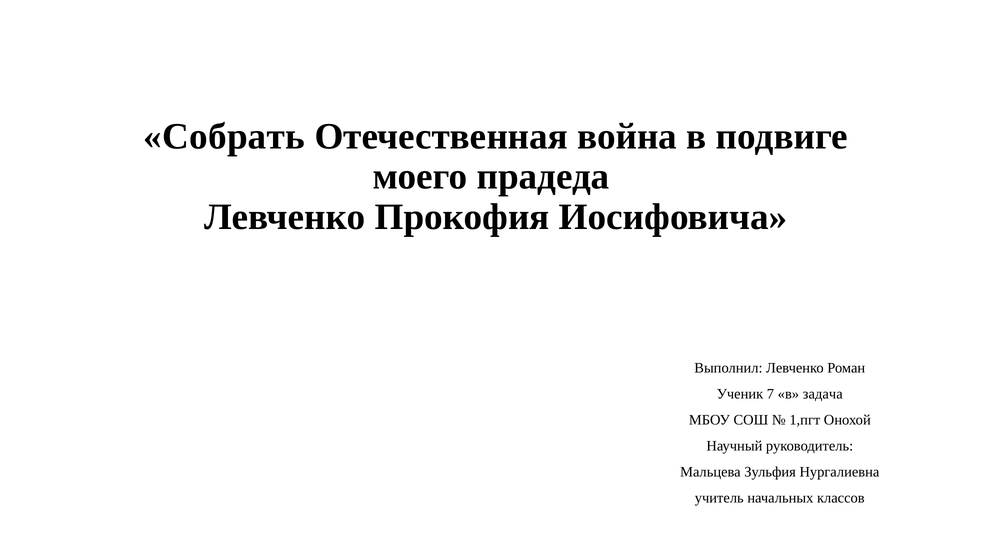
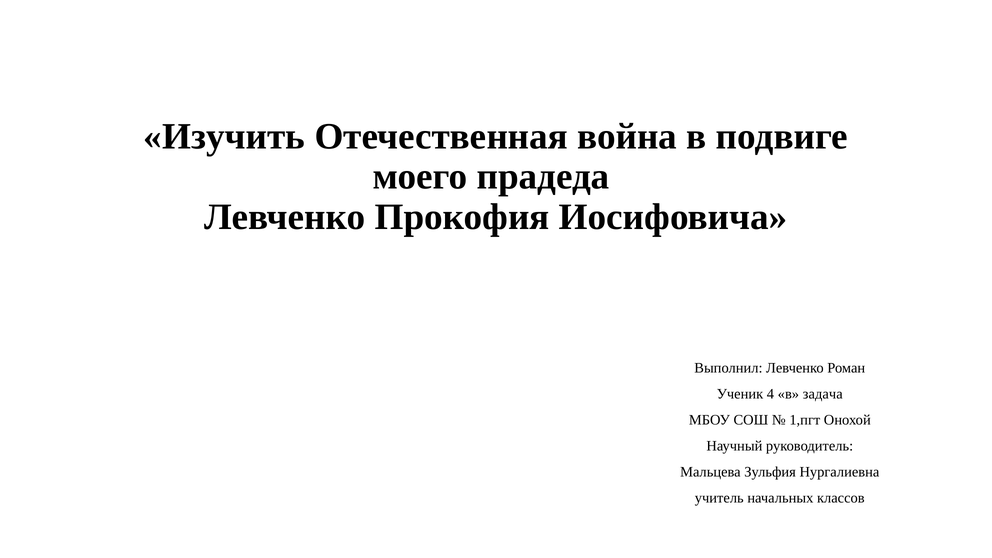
Собрать: Собрать -> Изучить (224, 136)
7: 7 -> 4 (770, 394)
